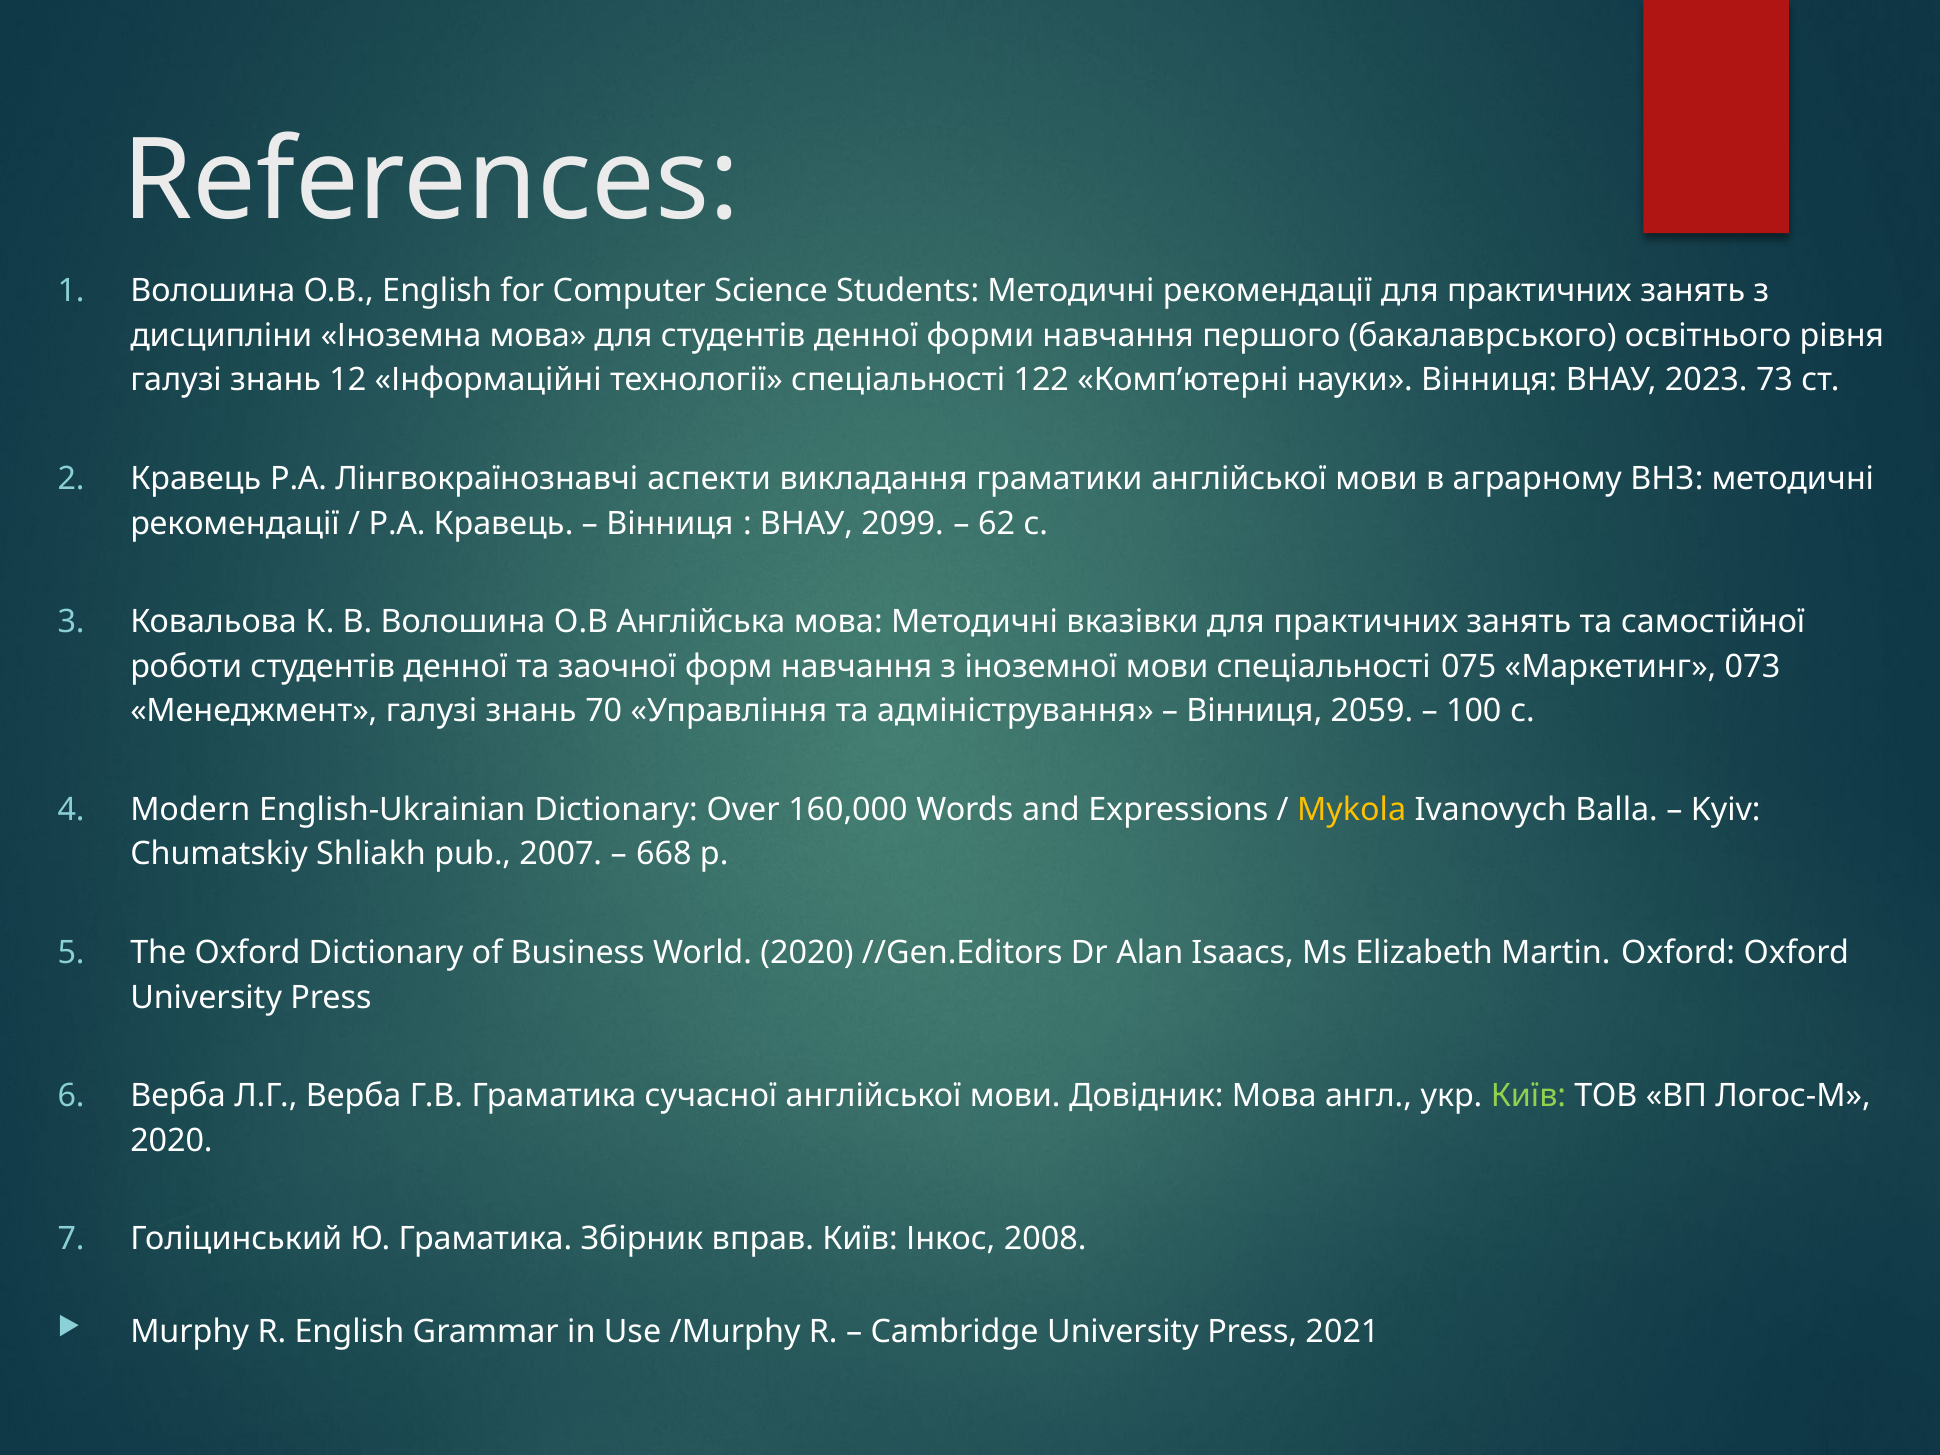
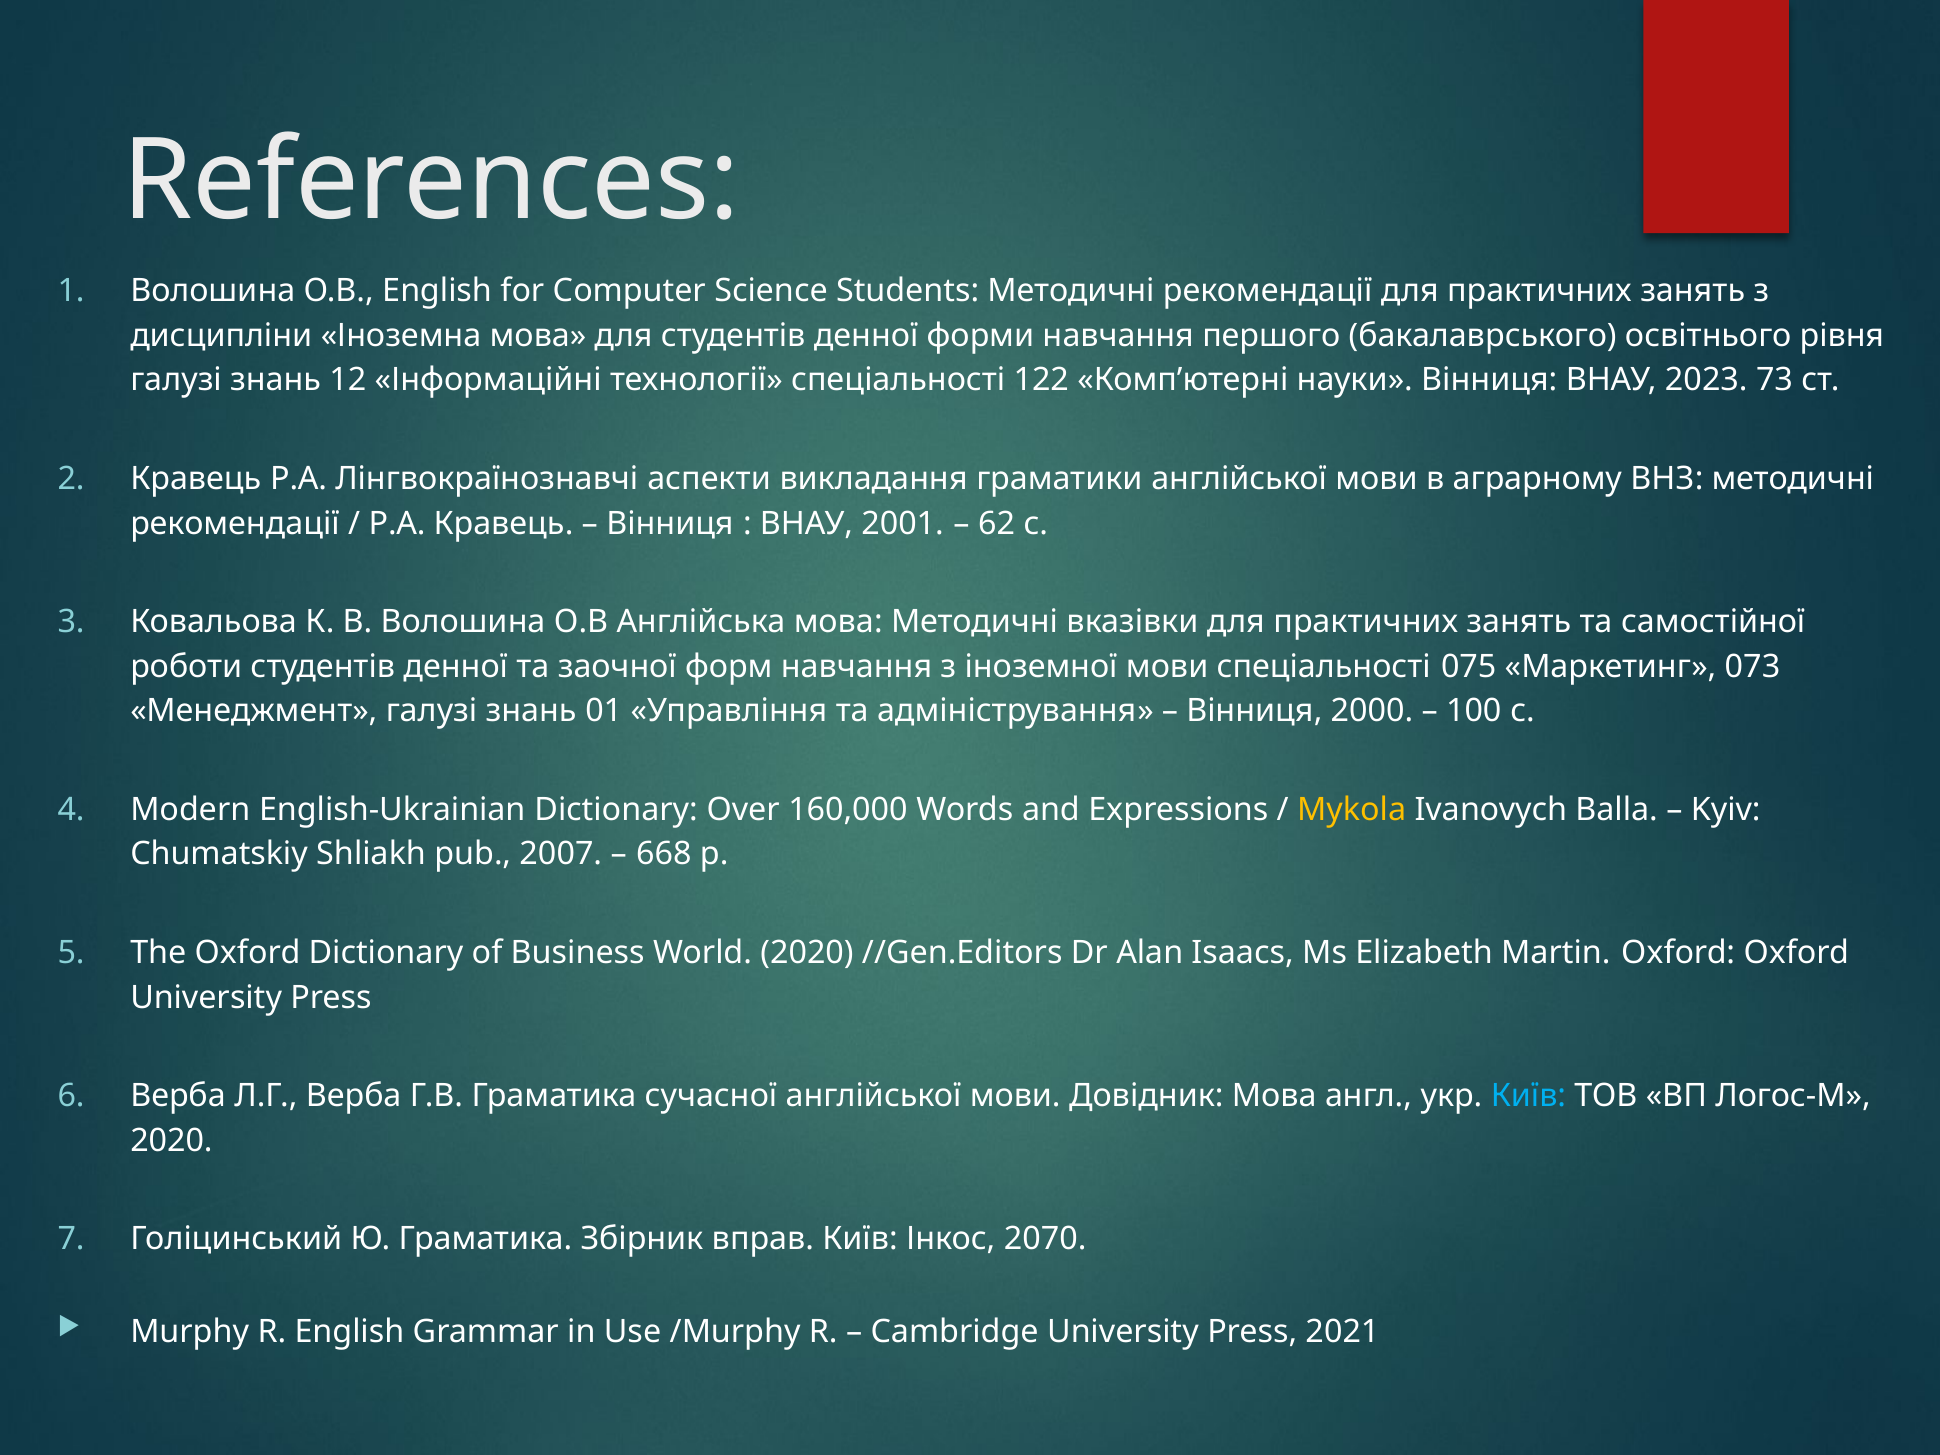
2099: 2099 -> 2001 (903, 523)
70: 70 -> 01 (604, 711)
2059: 2059 -> 2000 (1372, 711)
Київ colour: light green -> light blue (1528, 1096)
2008: 2008 -> 2070 (1045, 1239)
